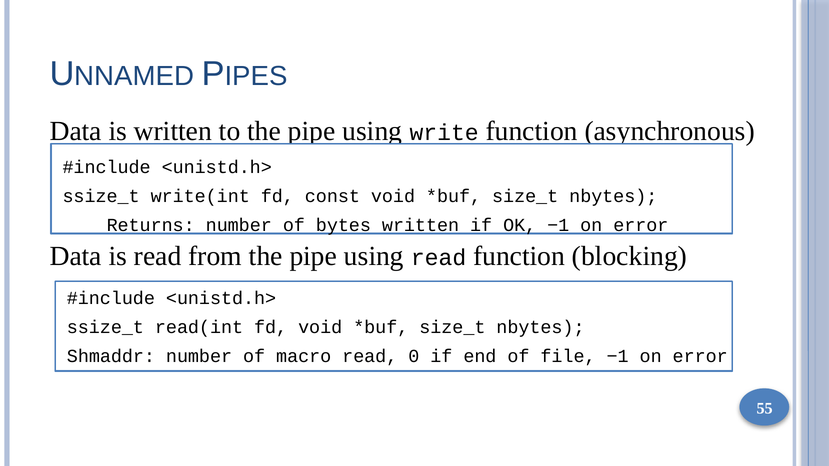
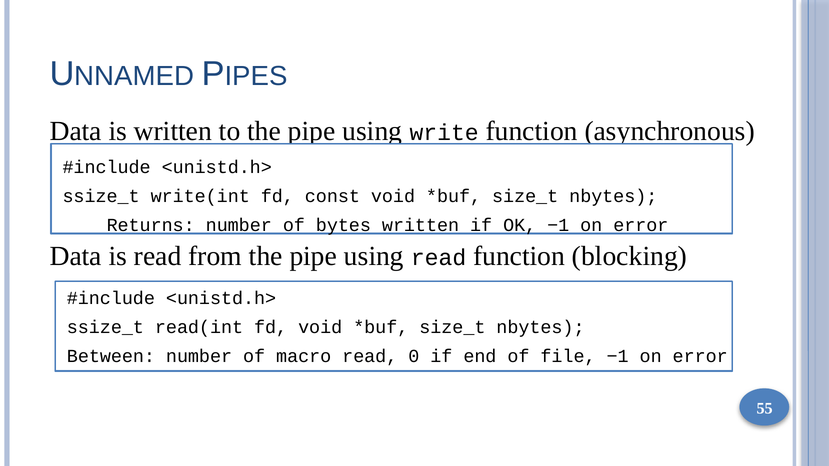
Shmaddr: Shmaddr -> Between (111, 356)
